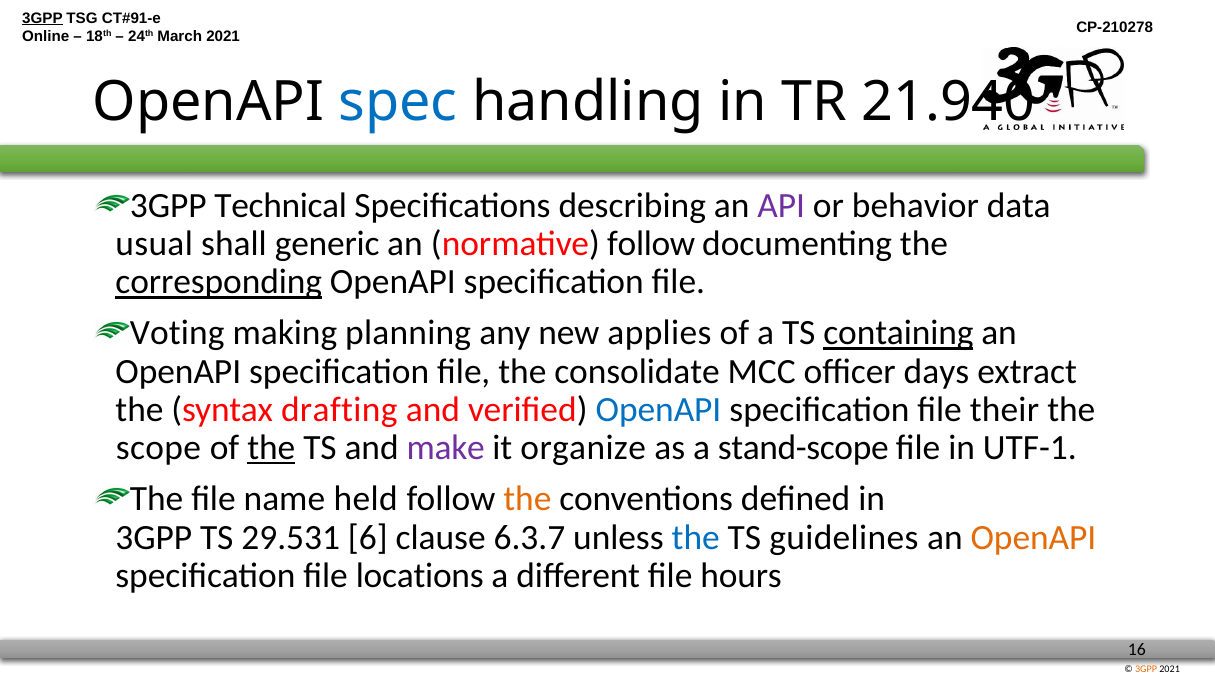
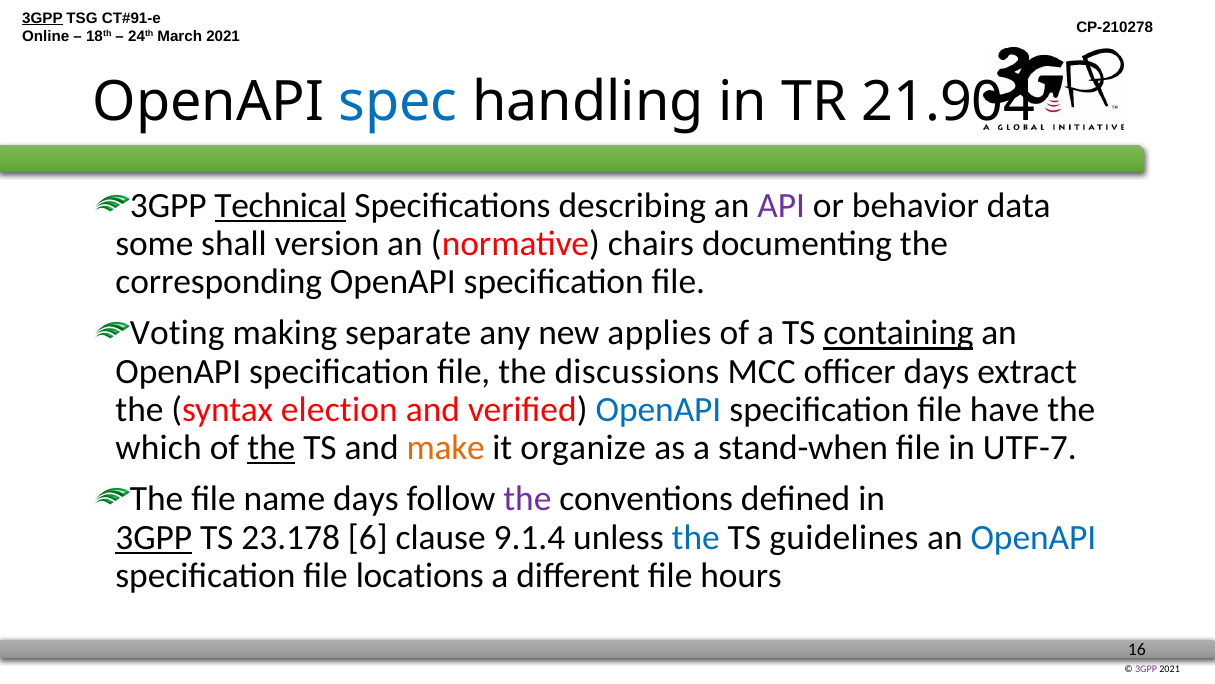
21.940: 21.940 -> 21.904 (949, 102)
Technical underline: none -> present (281, 205)
usual: usual -> some (154, 244)
generic: generic -> version (327, 244)
normative follow: follow -> chairs (651, 244)
corresponding underline: present -> none (219, 282)
planning: planning -> separate (408, 333)
consolidate: consolidate -> discussions (637, 371)
drafting: drafting -> election (339, 409)
their: their -> have (1004, 409)
scope: scope -> which (159, 448)
make colour: purple -> orange (446, 448)
stand-scope: stand-scope -> stand-when (803, 448)
UTF-1: UTF-1 -> UTF-7 (1030, 448)
name held: held -> days (366, 499)
the colour: orange -> purple (527, 499)
3GPP underline: none -> present (154, 537)
29.531: 29.531 -> 23.178 (291, 537)
6.3.7: 6.3.7 -> 9.1.4 (529, 537)
OpenAPI colour: orange -> blue (1033, 537)
3GPP colour: orange -> purple (1146, 668)
